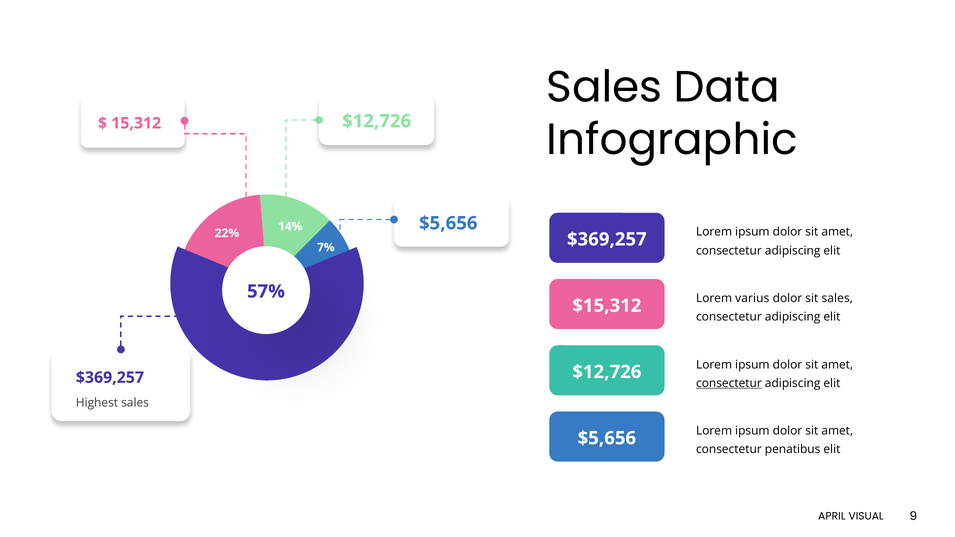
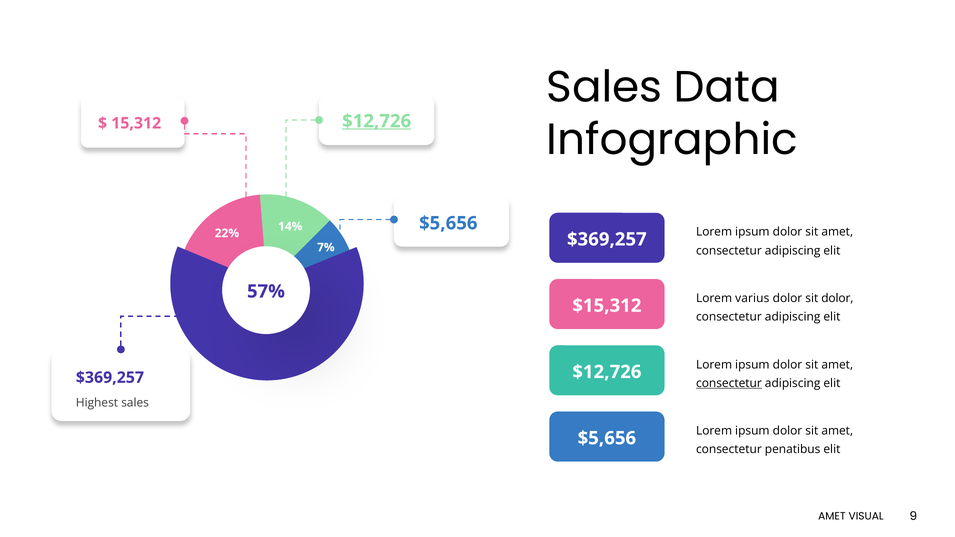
$12,726 underline: none -> present (377, 121)
sit sales: sales -> dolor (837, 298)
APRIL: APRIL -> AMET (832, 516)
